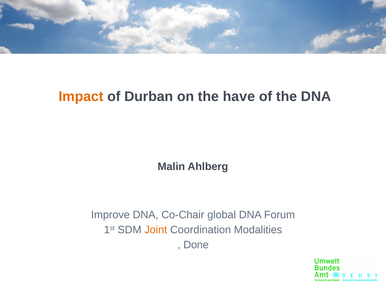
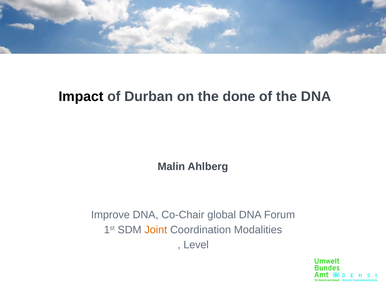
Impact colour: orange -> black (81, 96)
have: have -> done (239, 96)
Done: Done -> Level (196, 244)
